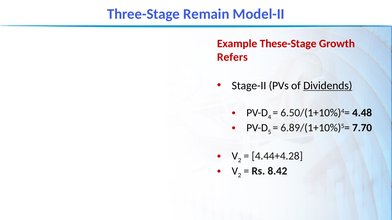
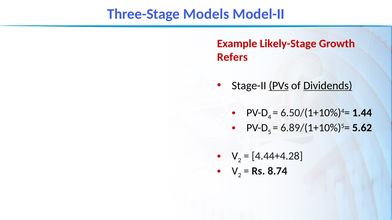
Remain: Remain -> Models (206, 14)
These-Stage: These-Stage -> Likely-Stage (288, 44)
PVs underline: none -> present (279, 86)
4.48: 4.48 -> 1.44 (362, 113)
7.70: 7.70 -> 5.62 (362, 128)
8.42: 8.42 -> 8.74 (277, 171)
